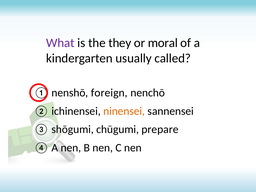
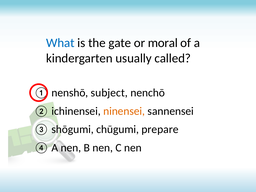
What colour: purple -> blue (60, 43)
they: they -> gate (120, 43)
foreign: foreign -> subject (109, 93)
